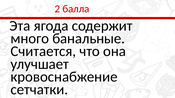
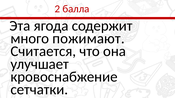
банальные: банальные -> пожимают (88, 39)
